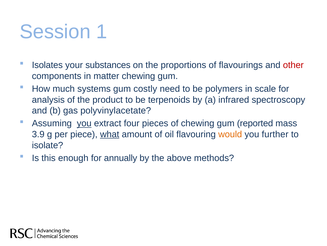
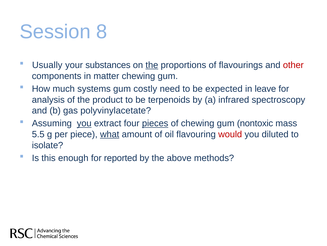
1: 1 -> 8 (102, 32)
Isolates: Isolates -> Usually (47, 65)
the underline: none -> present (152, 65)
polymers: polymers -> expected (224, 89)
scale: scale -> leave (265, 89)
pieces underline: none -> present (155, 123)
reported: reported -> nontoxic (255, 123)
3.9: 3.9 -> 5.5 (38, 134)
would colour: orange -> red (230, 134)
further: further -> diluted (275, 134)
annually: annually -> reported (121, 158)
